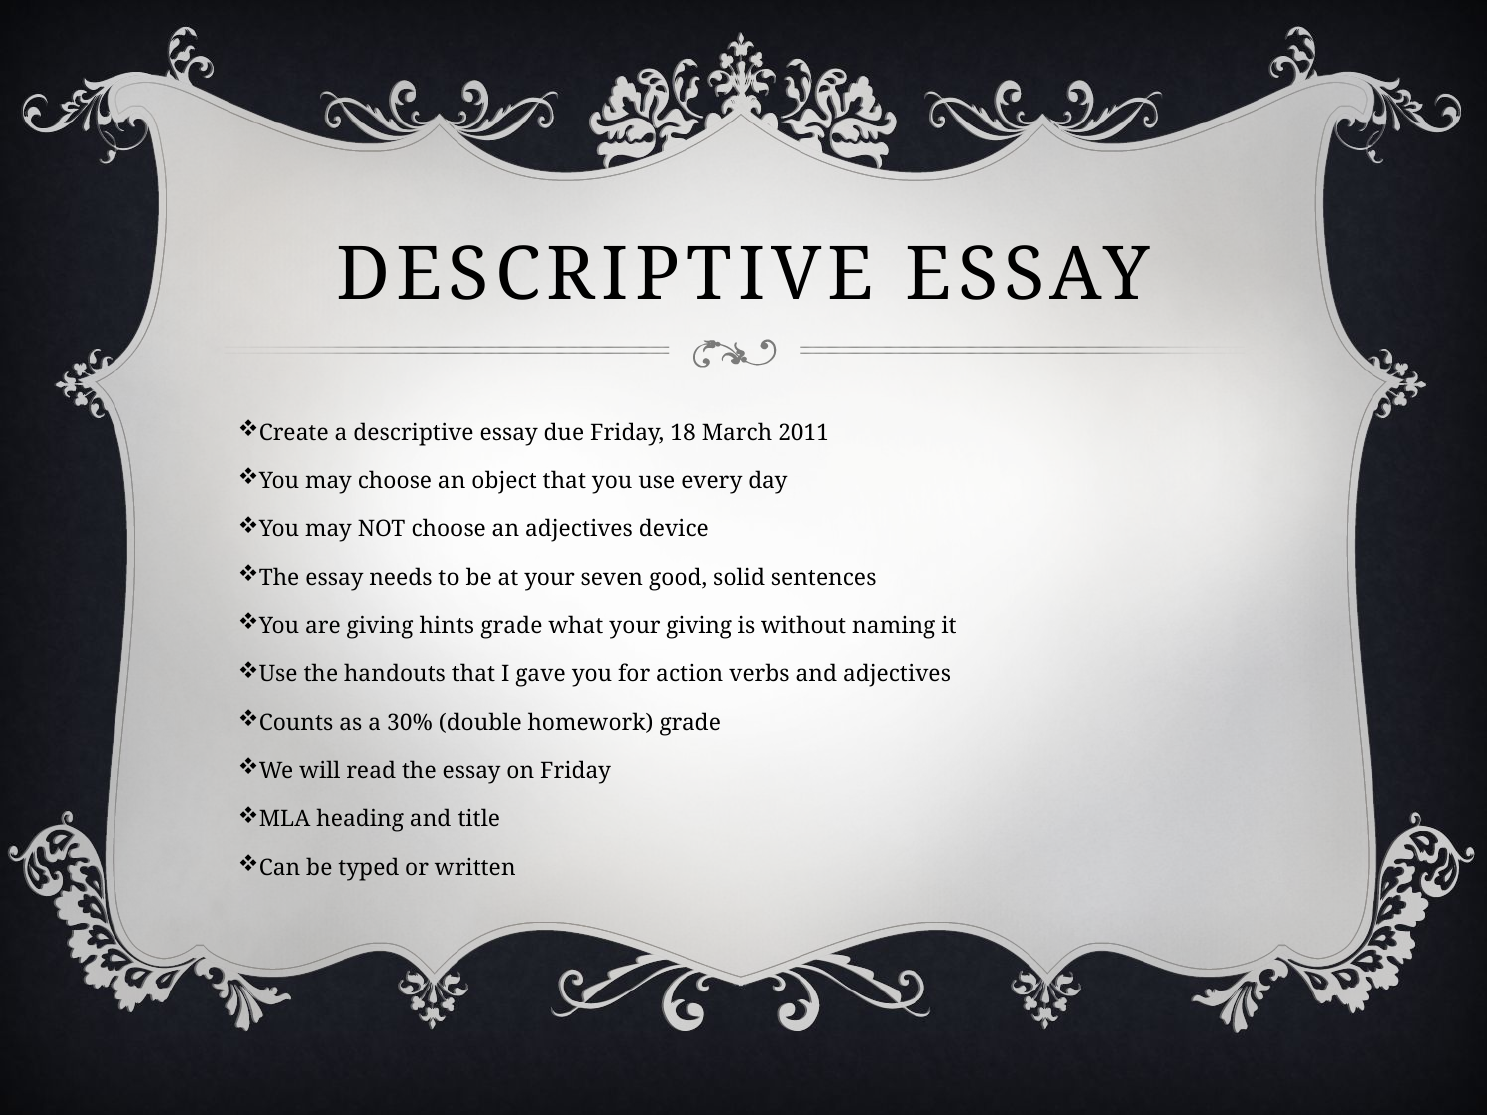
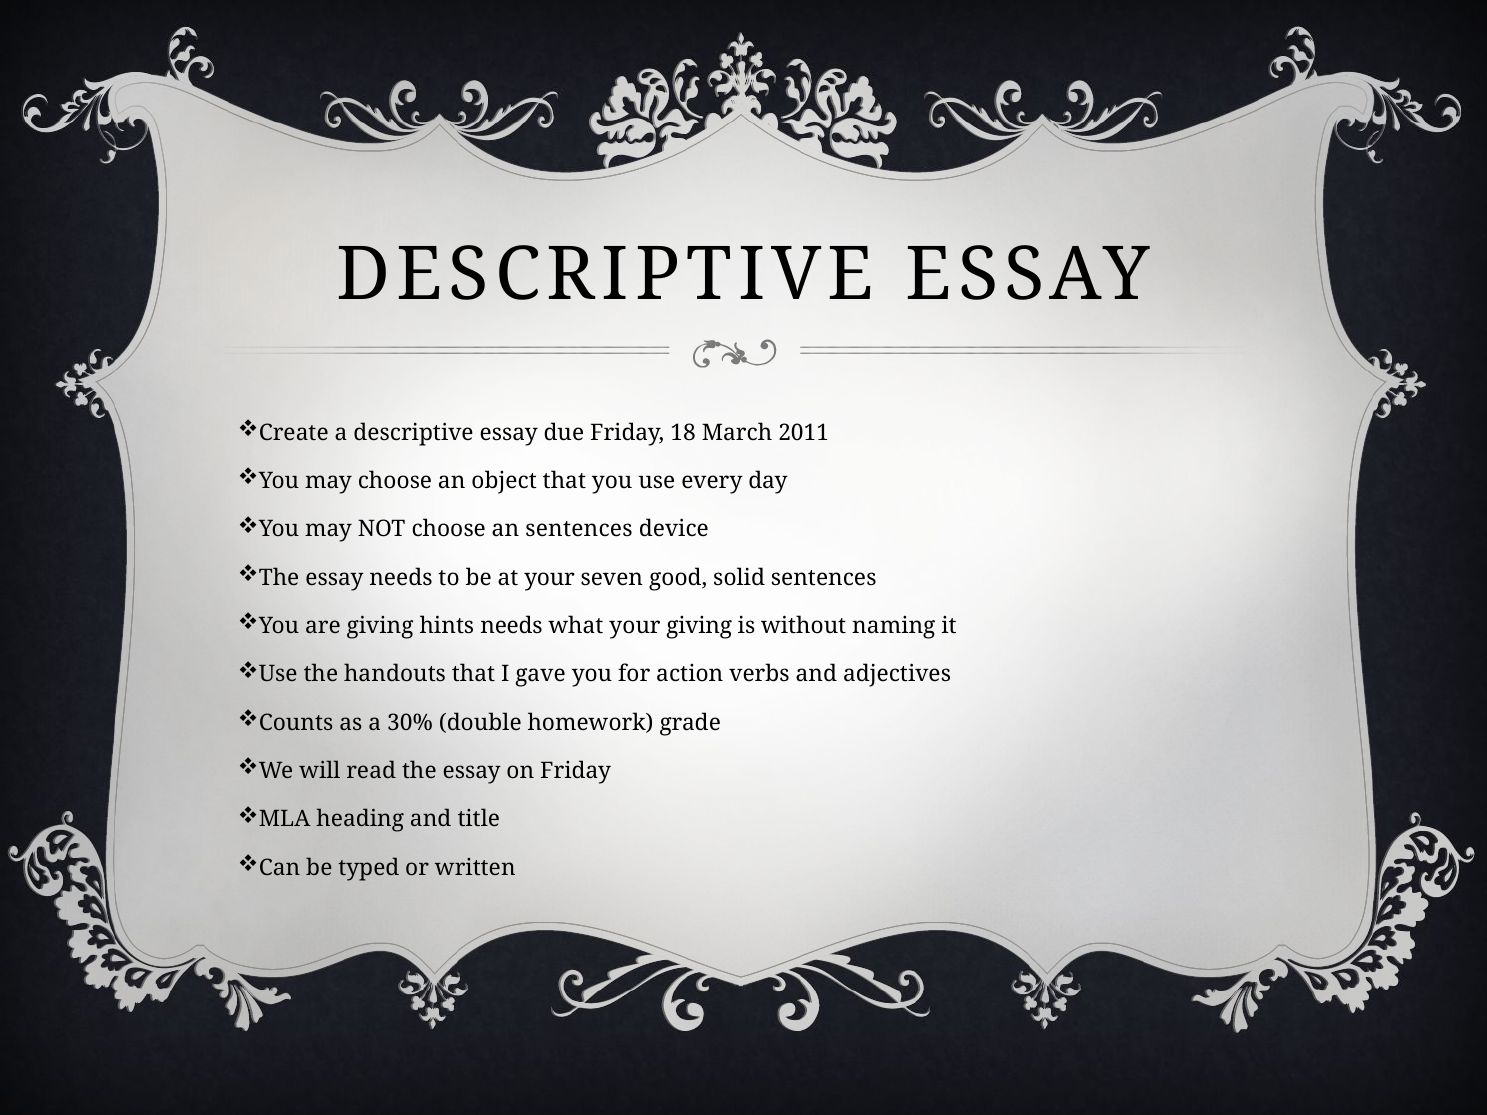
an adjectives: adjectives -> sentences (579, 530)
hints grade: grade -> needs (511, 626)
